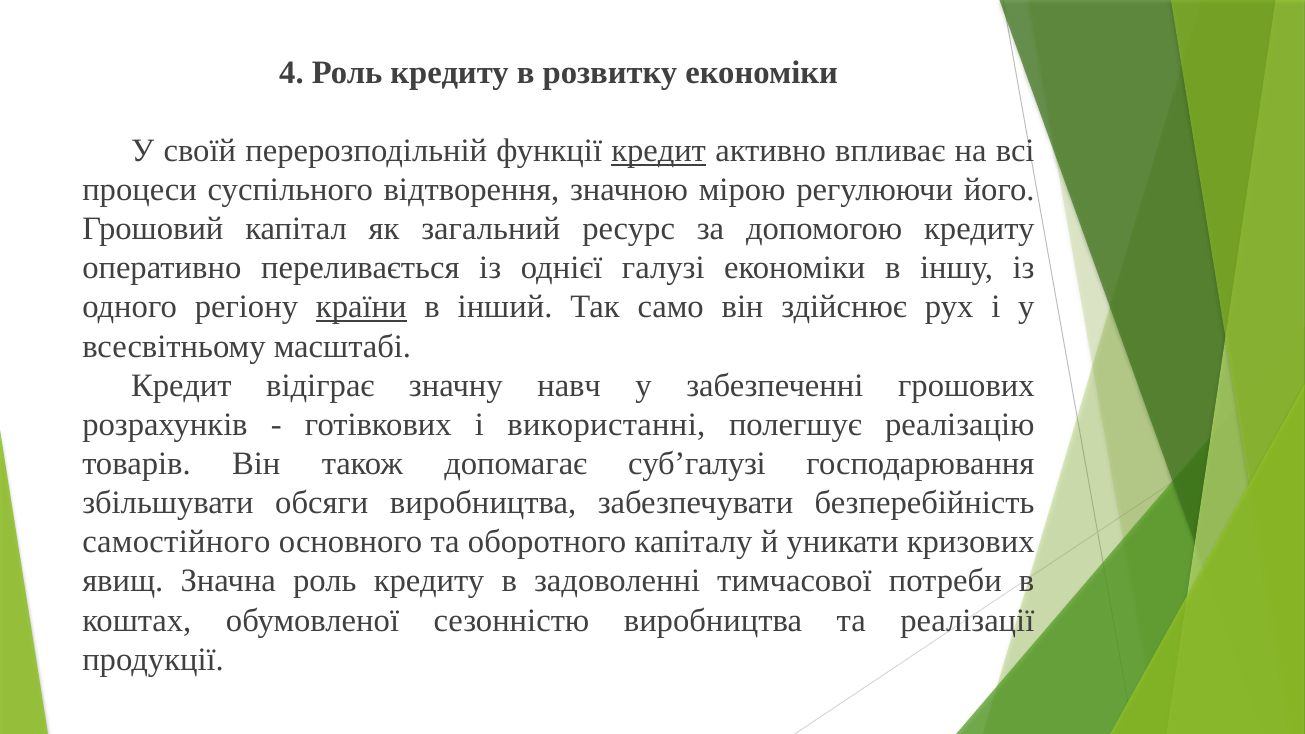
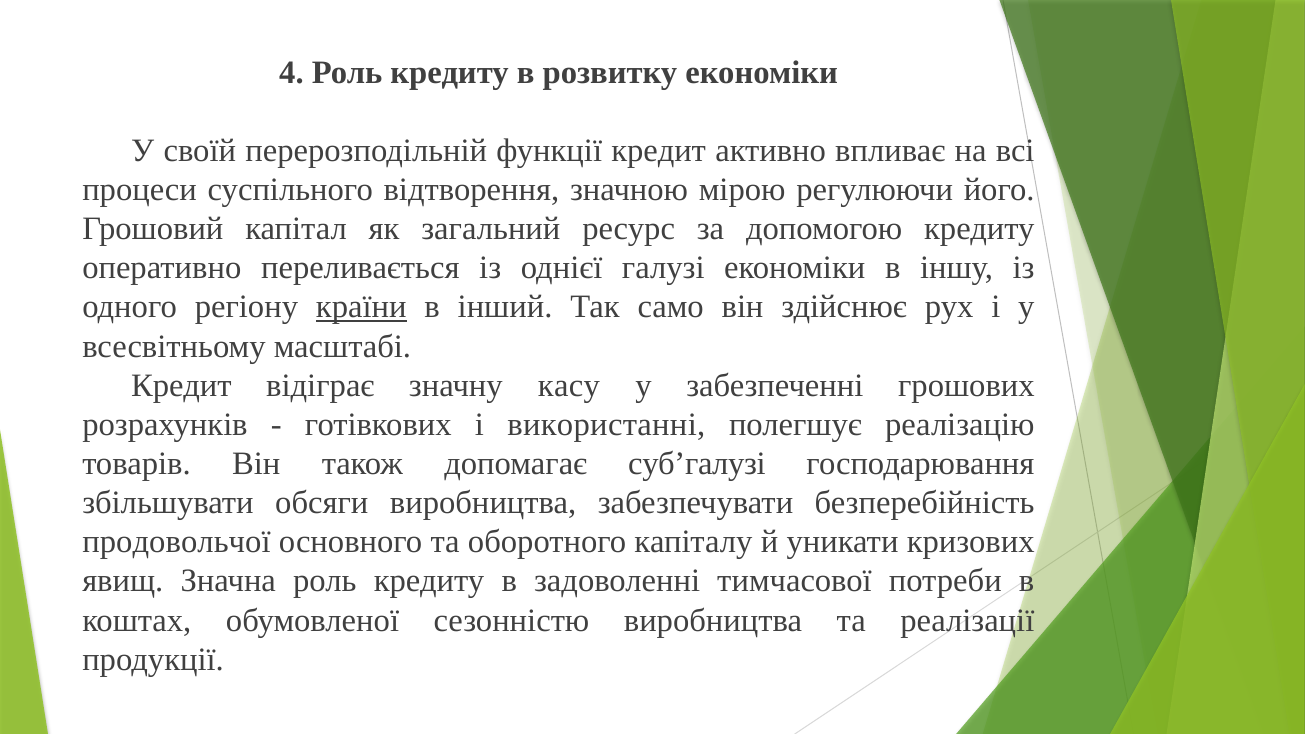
кредит underline: present -> none (659, 151)
навч: навч -> касу (569, 386)
самостійного: самостійного -> продовольчої (176, 542)
